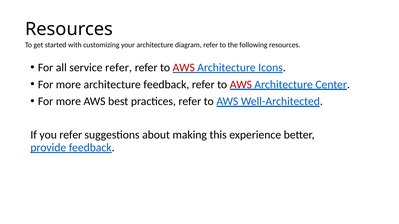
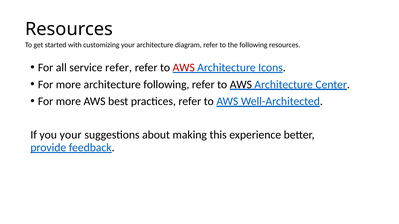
architecture feedback: feedback -> following (166, 85)
AWS colour: red -> black (241, 85)
you refer: refer -> your (71, 135)
